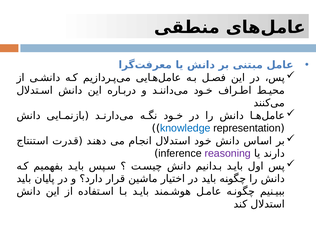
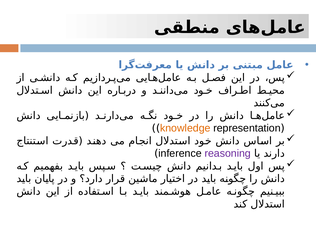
knowledge colour: blue -> orange (185, 128)
